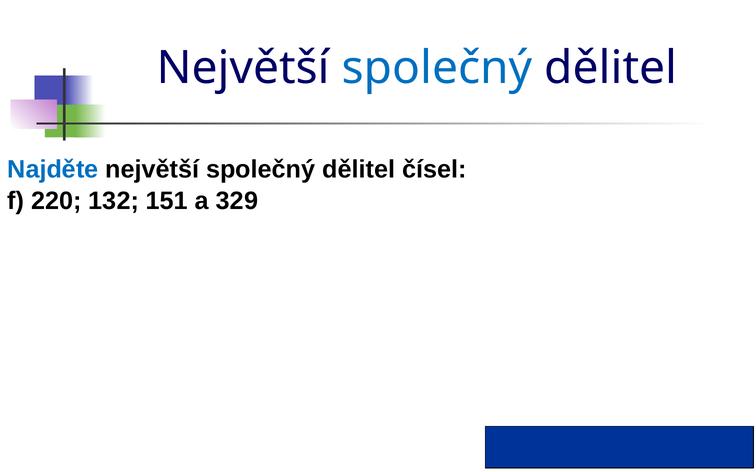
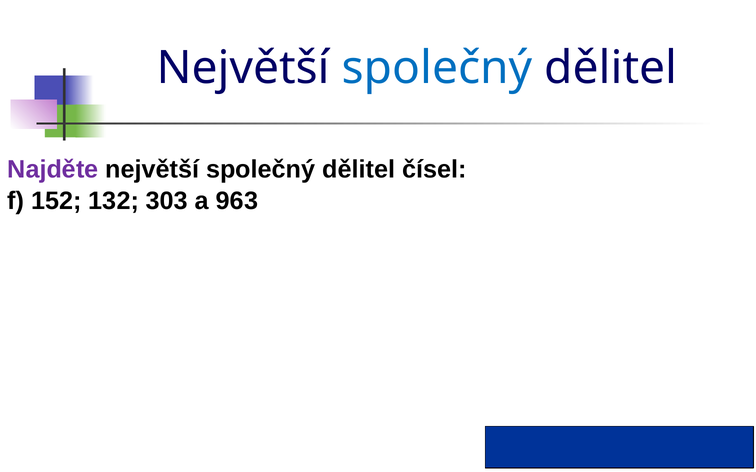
Najděte colour: blue -> purple (53, 169)
220: 220 -> 152 (56, 201)
151: 151 -> 303 (167, 201)
329: 329 -> 963 (237, 201)
